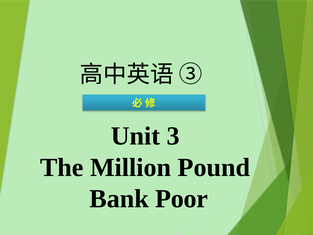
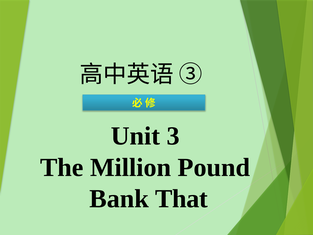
Poor: Poor -> That (182, 199)
